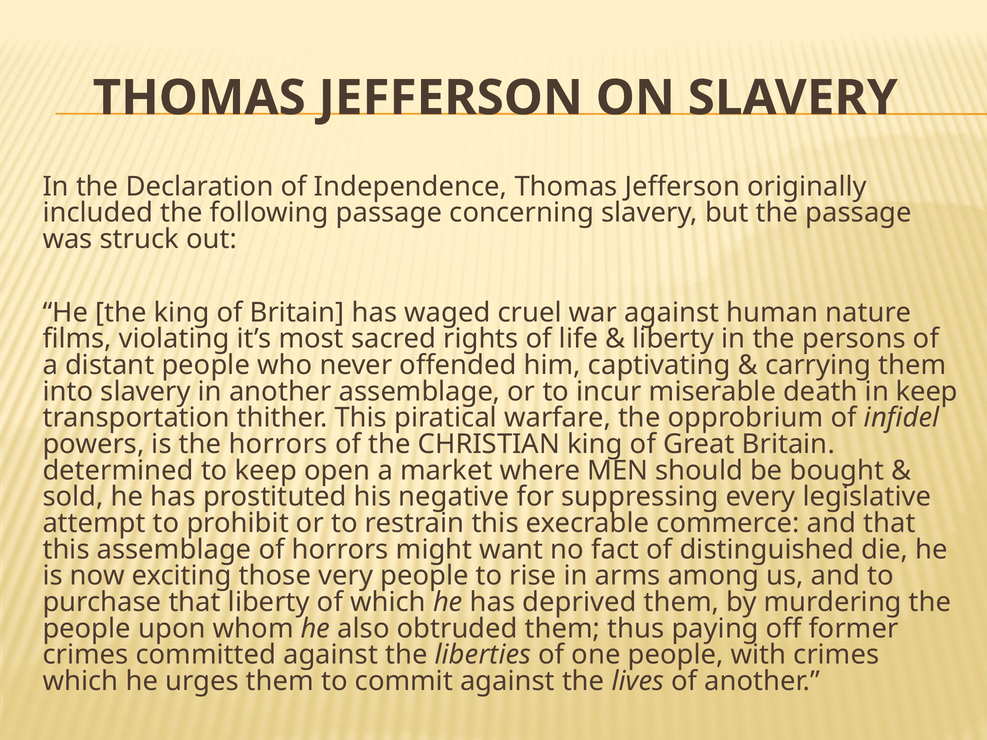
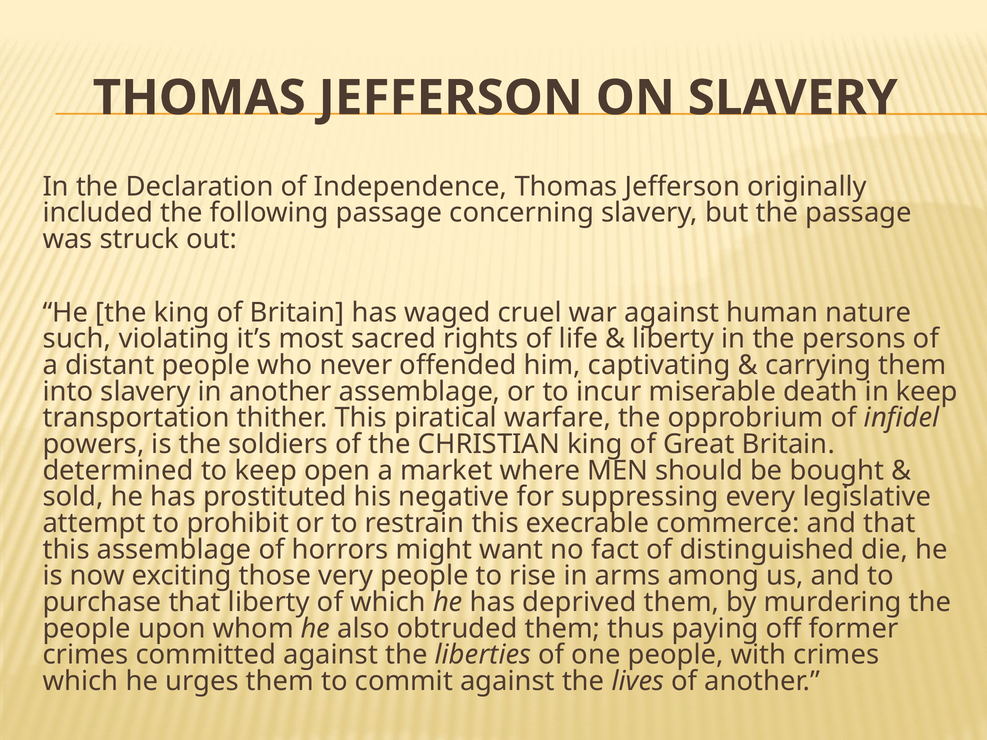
films: films -> such (77, 339)
the horrors: horrors -> soldiers (278, 444)
